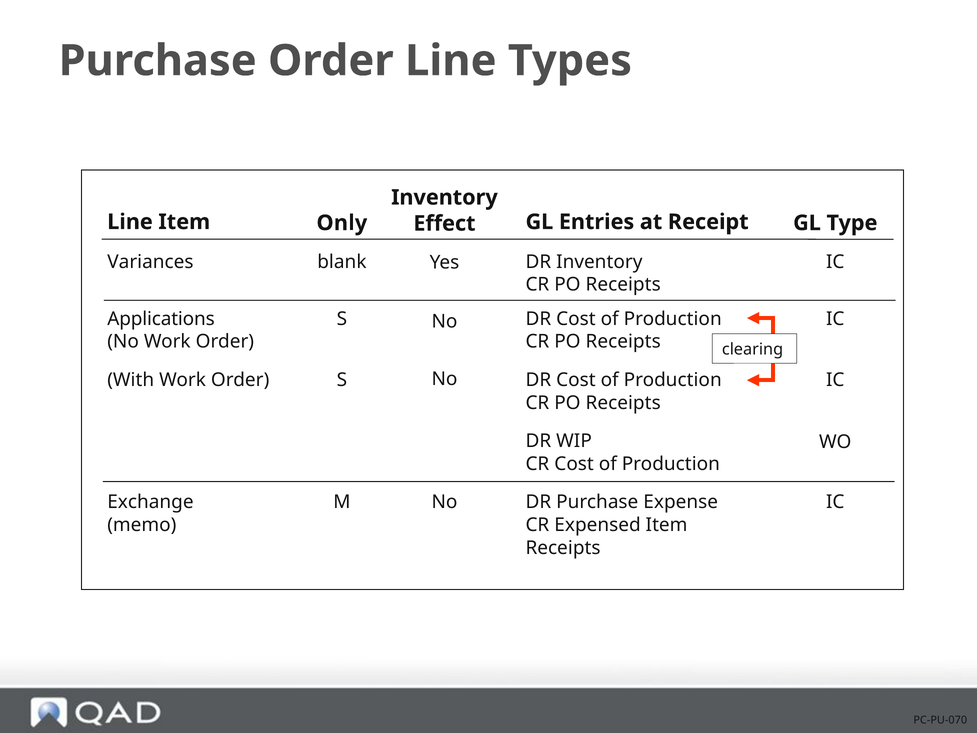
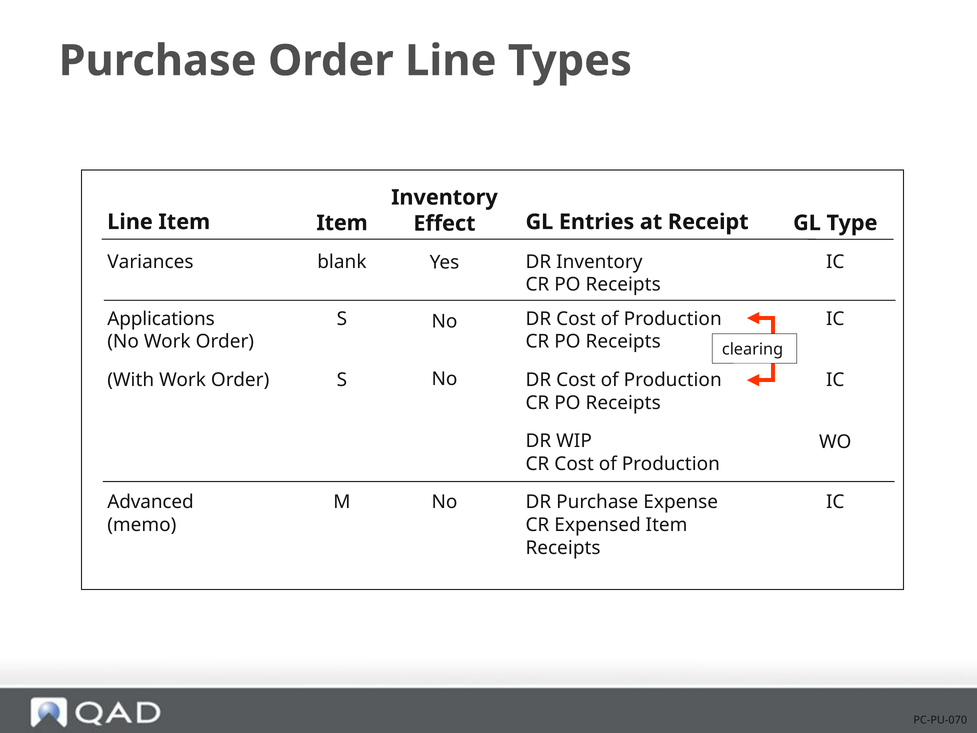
Item Only: Only -> Item (342, 223)
Exchange: Exchange -> Advanced (151, 502)
